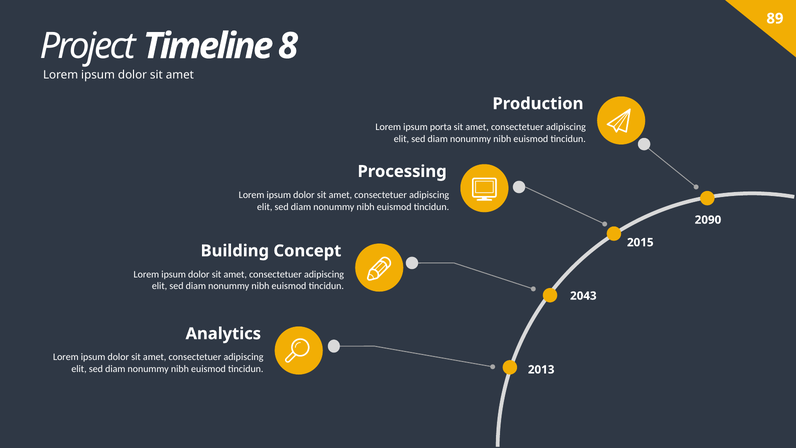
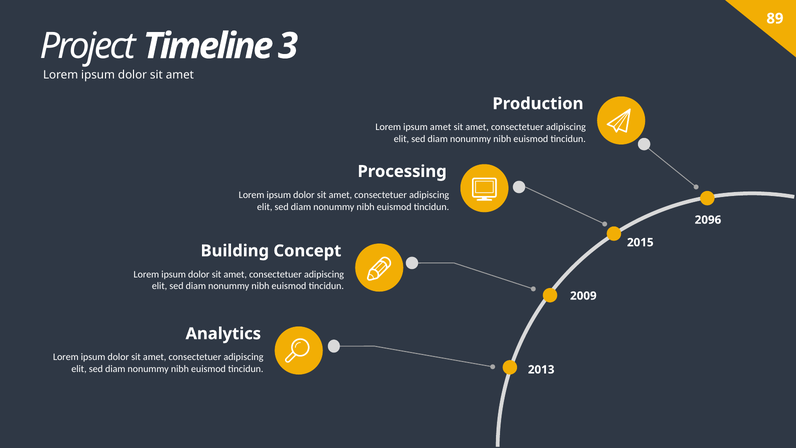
8: 8 -> 3 (288, 46)
ipsum porta: porta -> amet (441, 127)
2090: 2090 -> 2096 (708, 220)
2043: 2043 -> 2009 (583, 296)
